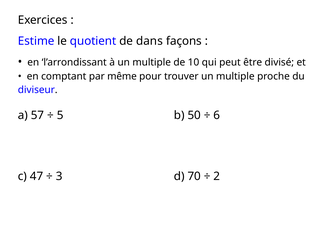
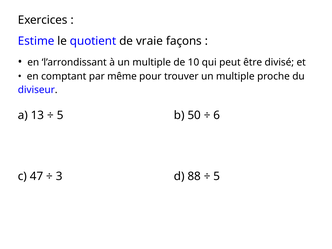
dans: dans -> vraie (150, 41)
57: 57 -> 13 (37, 115)
70: 70 -> 88 (194, 176)
2: 2 -> 5 (217, 176)
